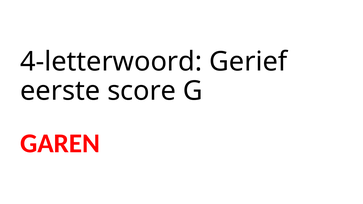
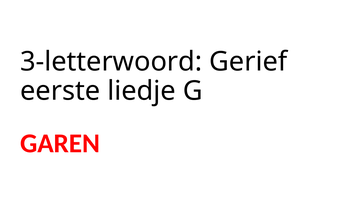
4-letterwoord: 4-letterwoord -> 3-letterwoord (111, 62)
score: score -> liedje (142, 91)
